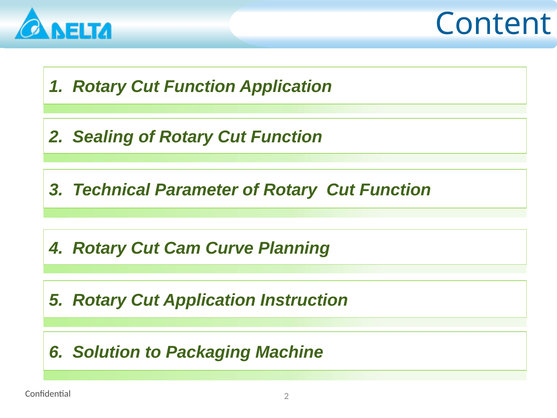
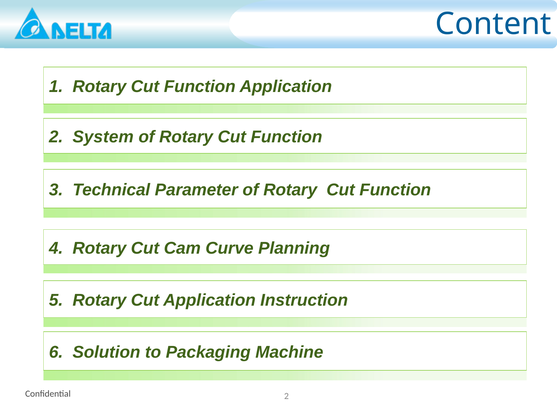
Sealing: Sealing -> System (103, 137)
